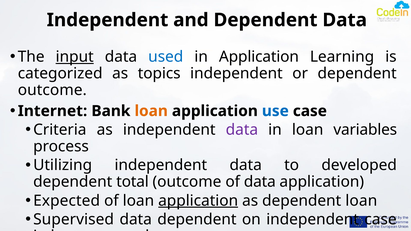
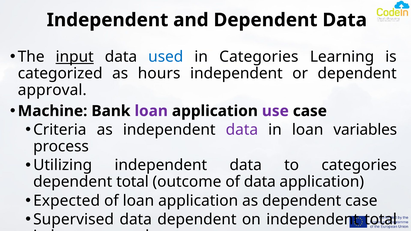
in Application: Application -> Categories (259, 57)
topics: topics -> hours (159, 74)
outcome: outcome -> approval (52, 90)
Internet: Internet -> Machine (53, 111)
loan colour: orange -> purple (151, 111)
use colour: blue -> purple (275, 111)
to developed: developed -> categories (359, 165)
application underline: present -> none (198, 201)
dependent loan: loan -> case (361, 201)
independent case: case -> total (381, 220)
